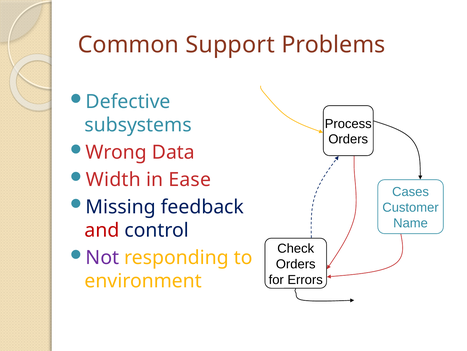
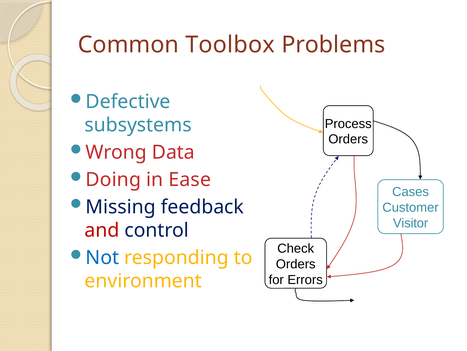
Support: Support -> Toolbox (230, 45)
Width: Width -> Doing (113, 179)
Name: Name -> Visitor (411, 223)
Not colour: purple -> blue (102, 257)
